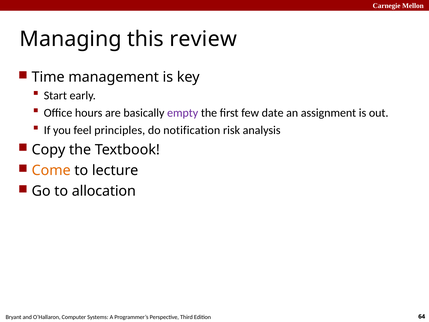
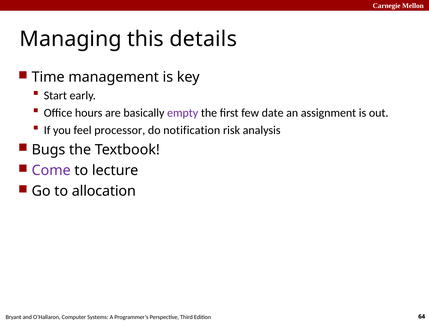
review: review -> details (203, 39)
principles: principles -> processor (120, 130)
Copy: Copy -> Bugs (48, 149)
Come colour: orange -> purple (51, 170)
